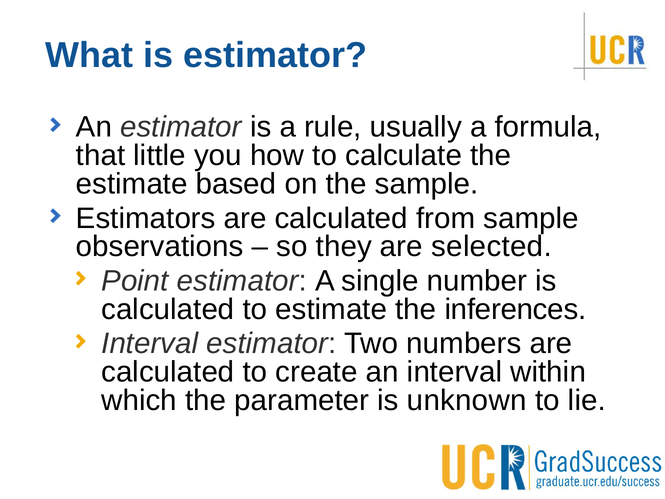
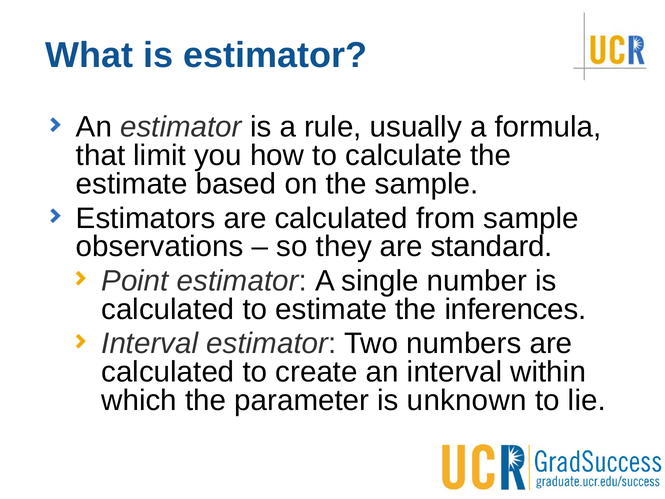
little: little -> limit (160, 155)
selected: selected -> standard (492, 247)
